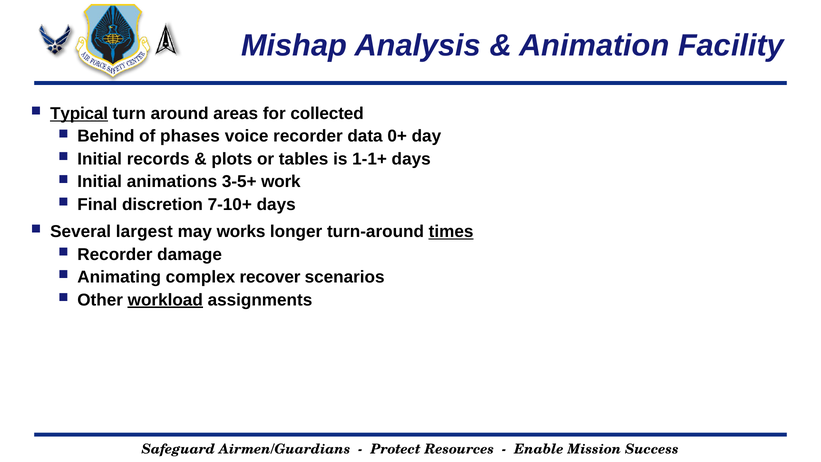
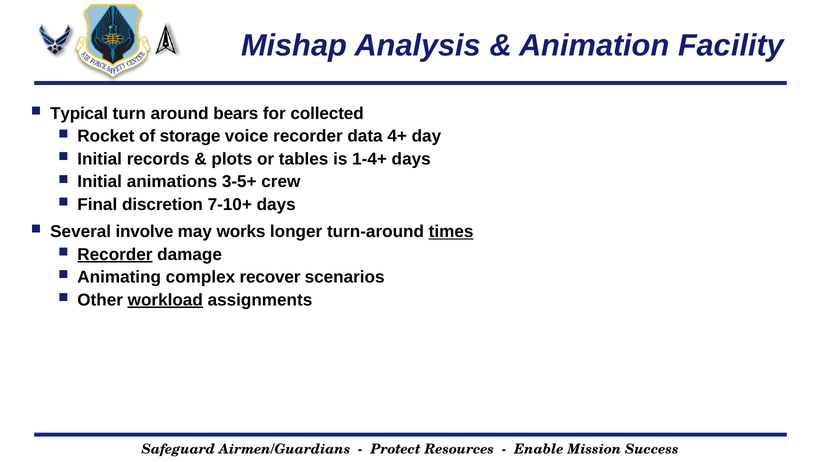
Typical underline: present -> none (79, 114)
areas: areas -> bears (236, 114)
Behind: Behind -> Rocket (106, 136)
phases: phases -> storage (190, 136)
0+: 0+ -> 4+ (397, 136)
1-1+: 1-1+ -> 1-4+ (370, 159)
work: work -> crew (281, 182)
largest: largest -> involve (144, 232)
Recorder underline: none -> present (115, 254)
